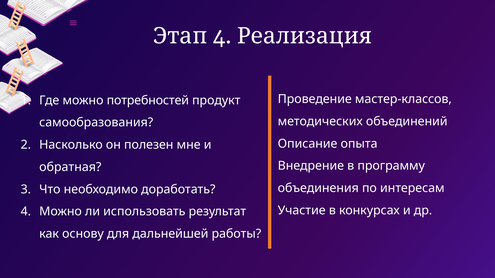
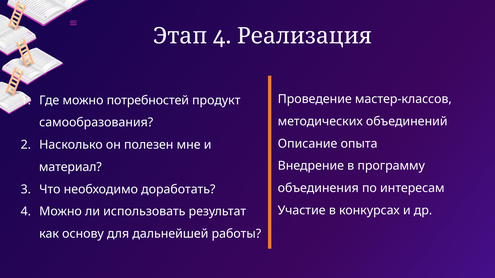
обратная: обратная -> материал (70, 167)
